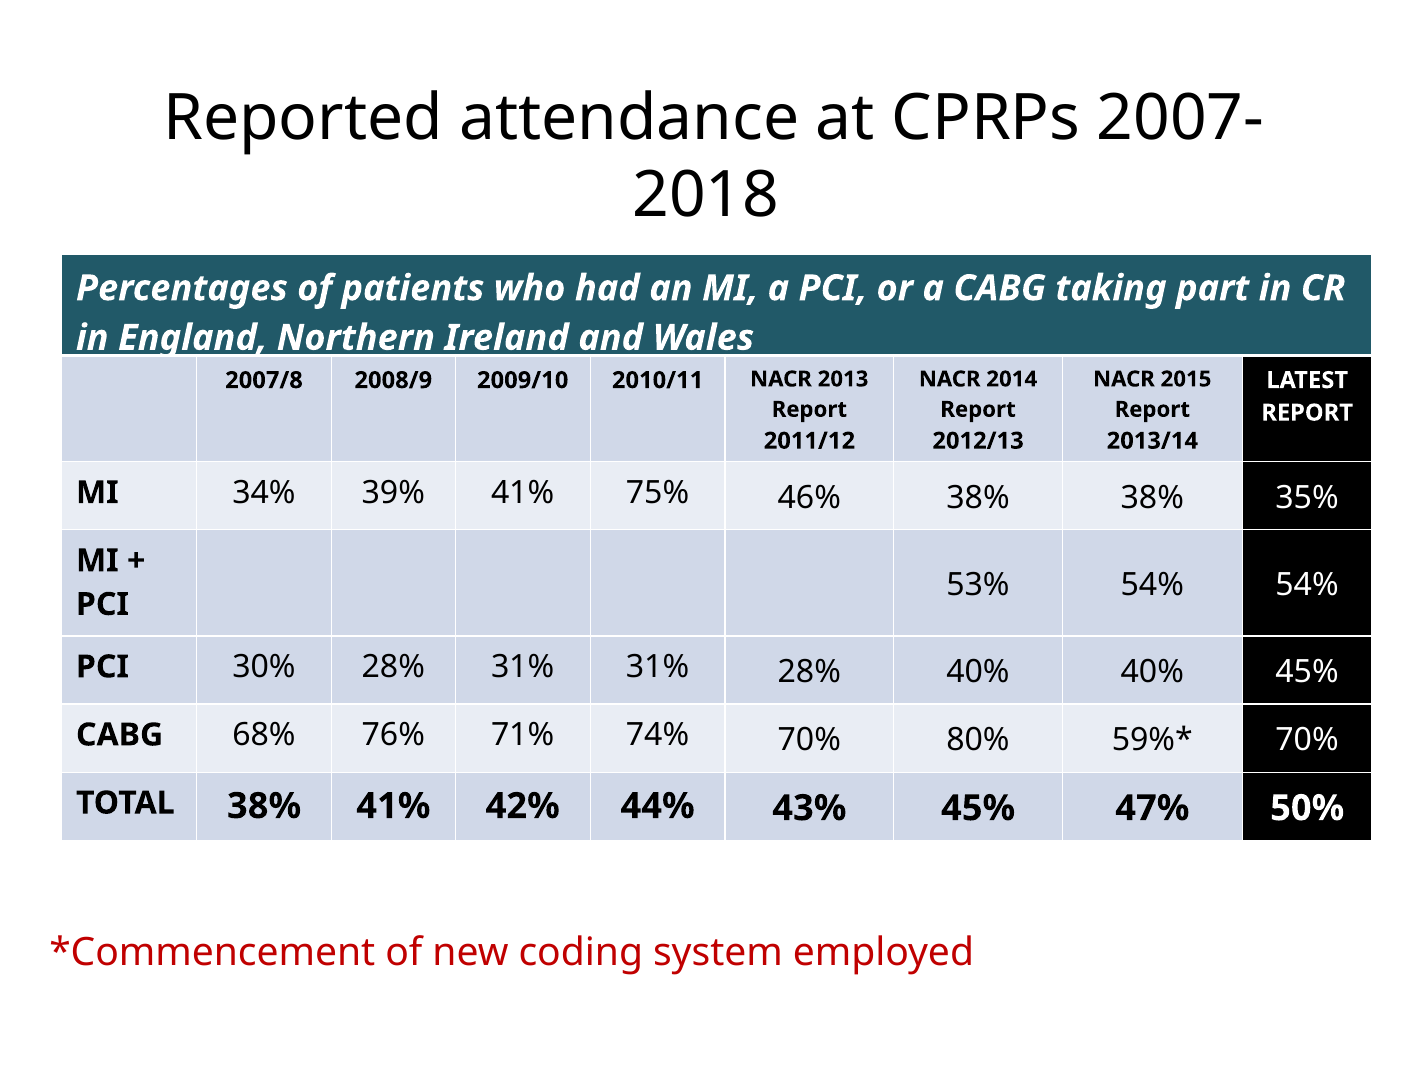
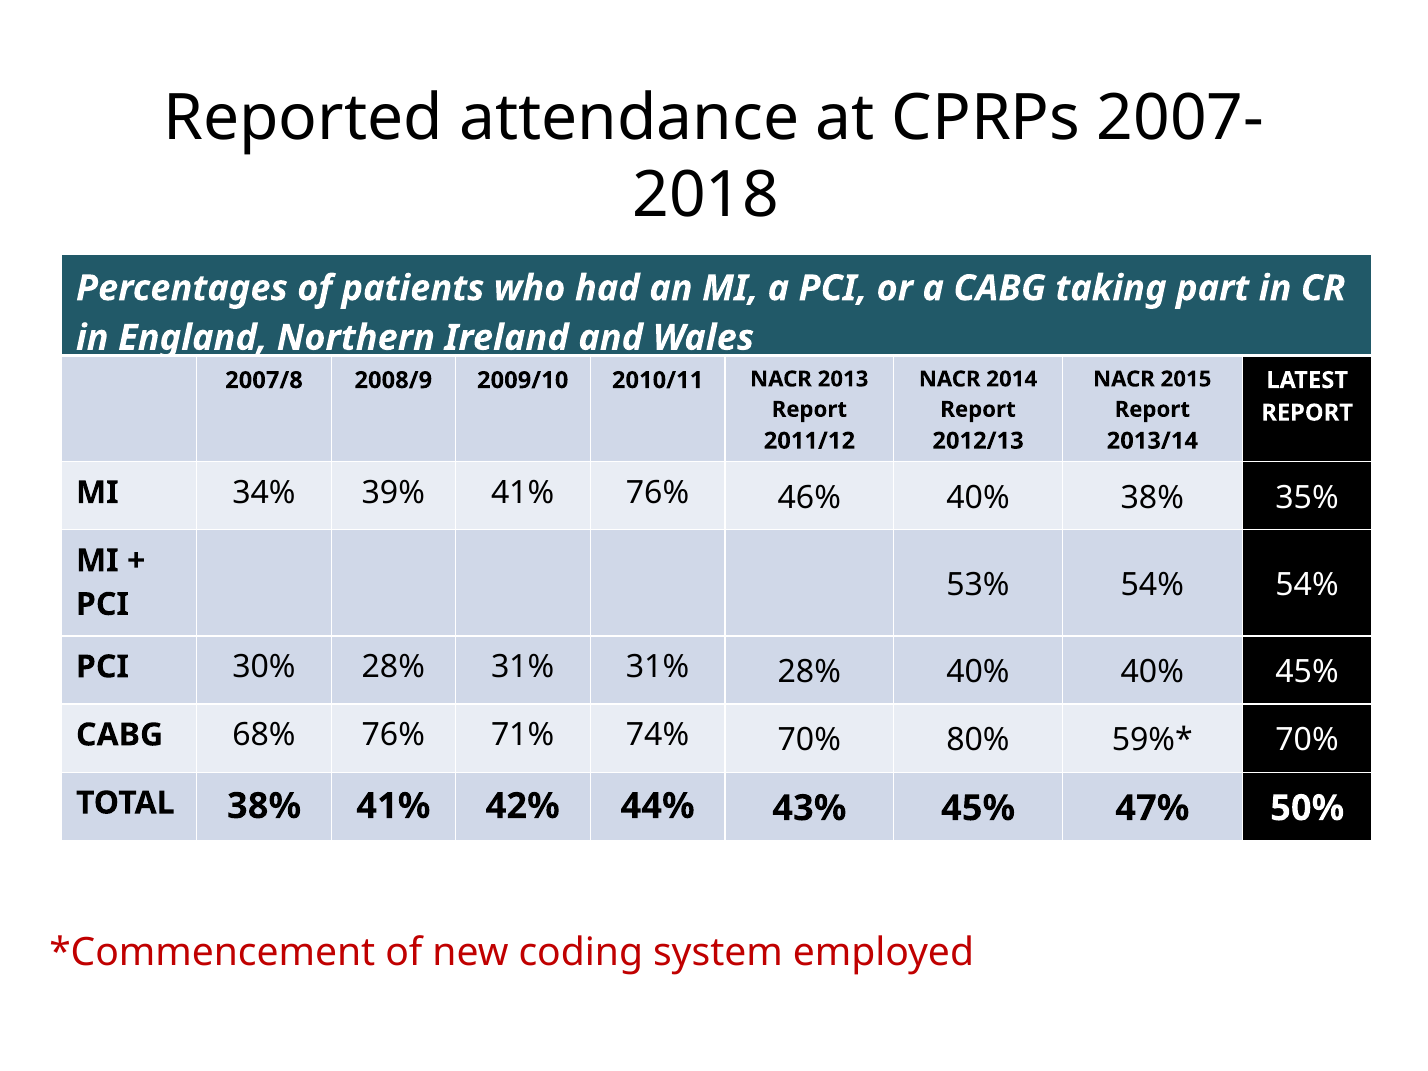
41% 75%: 75% -> 76% (658, 493)
46% 38%: 38% -> 40% (978, 498)
